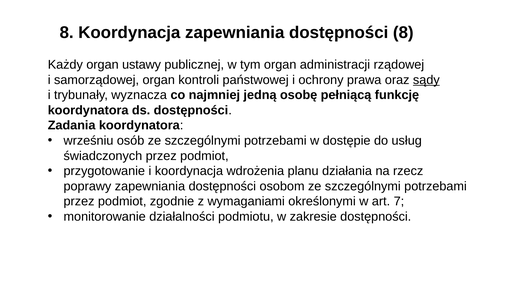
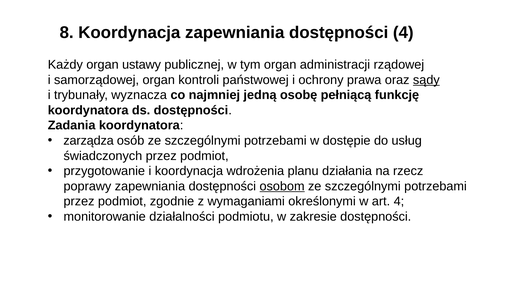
dostępności 8: 8 -> 4 (403, 33)
wrześniu: wrześniu -> zarządza (89, 140)
osobom underline: none -> present (282, 186)
art 7: 7 -> 4 (399, 201)
